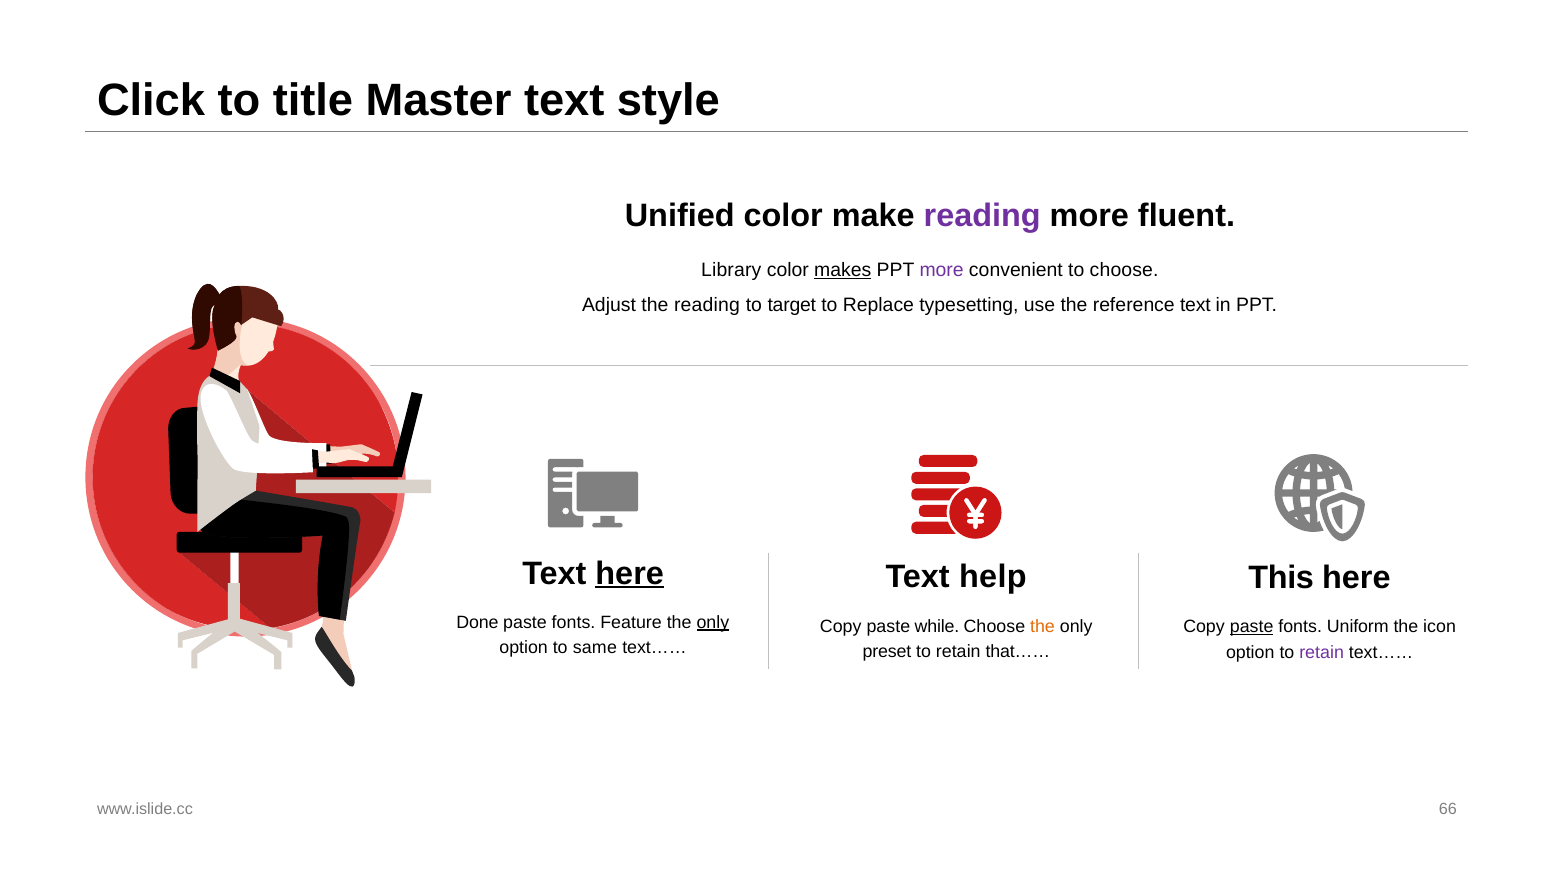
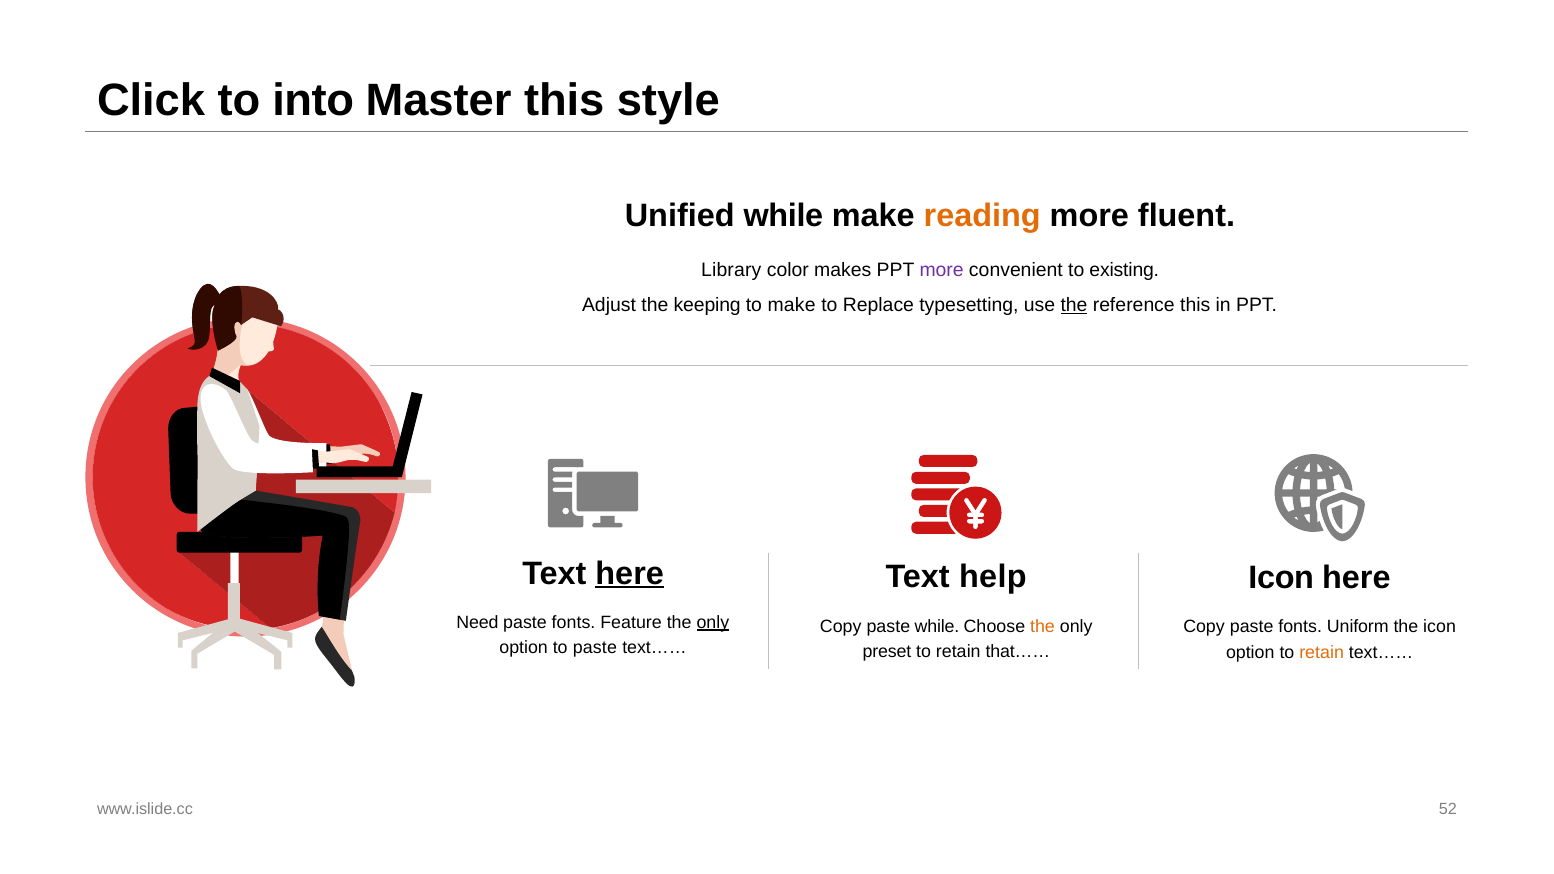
title: title -> into (313, 100)
Master text: text -> this (564, 100)
Unified color: color -> while (783, 216)
reading colour: purple -> orange (982, 216)
makes underline: present -> none (843, 270)
to choose: choose -> existing (1124, 270)
the reading: reading -> keeping (707, 305)
to target: target -> make (792, 305)
the underline: none -> present (1074, 305)
reference text: text -> this (1195, 305)
This: This -> Icon (1281, 578)
Done: Done -> Need (477, 622)
paste underline: present -> none (1252, 627)
to same: same -> paste (595, 648)
retain colour: purple -> orange (1322, 653)
66: 66 -> 52 (1448, 810)
